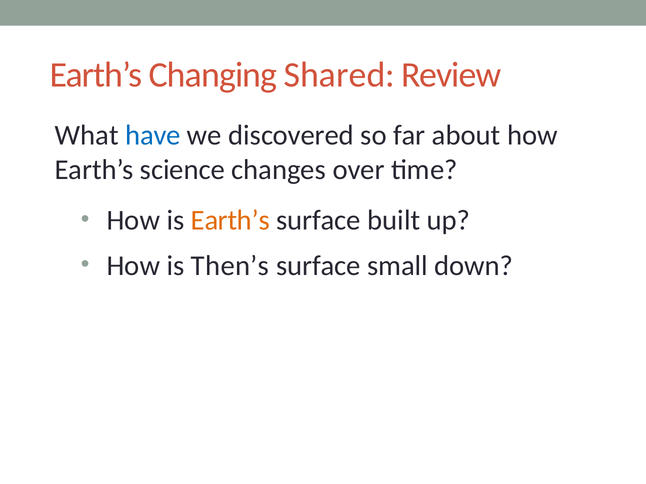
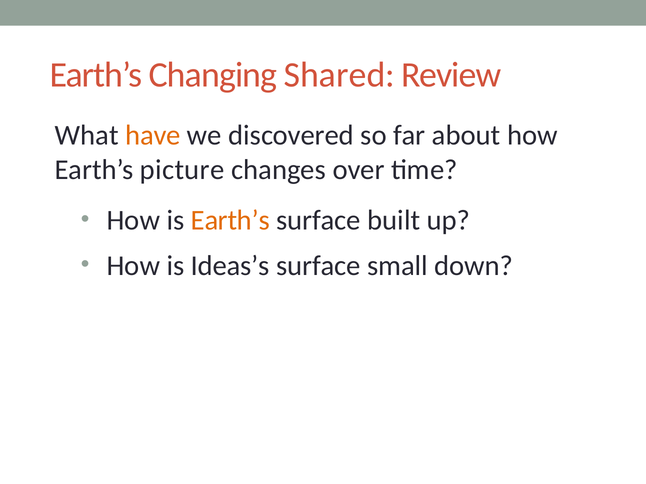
have colour: blue -> orange (153, 136)
science: science -> picture (182, 170)
Then’s: Then’s -> Ideas’s (230, 266)
